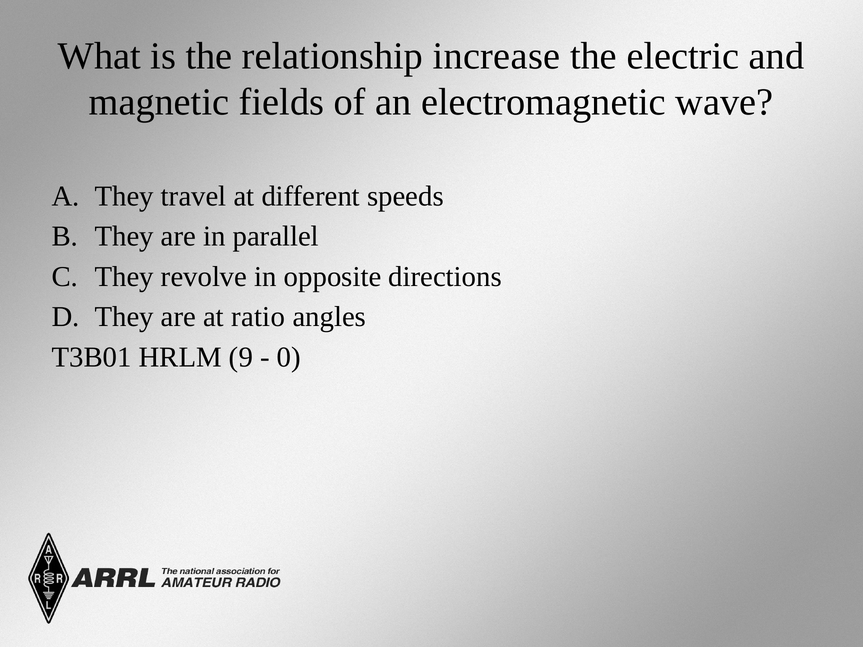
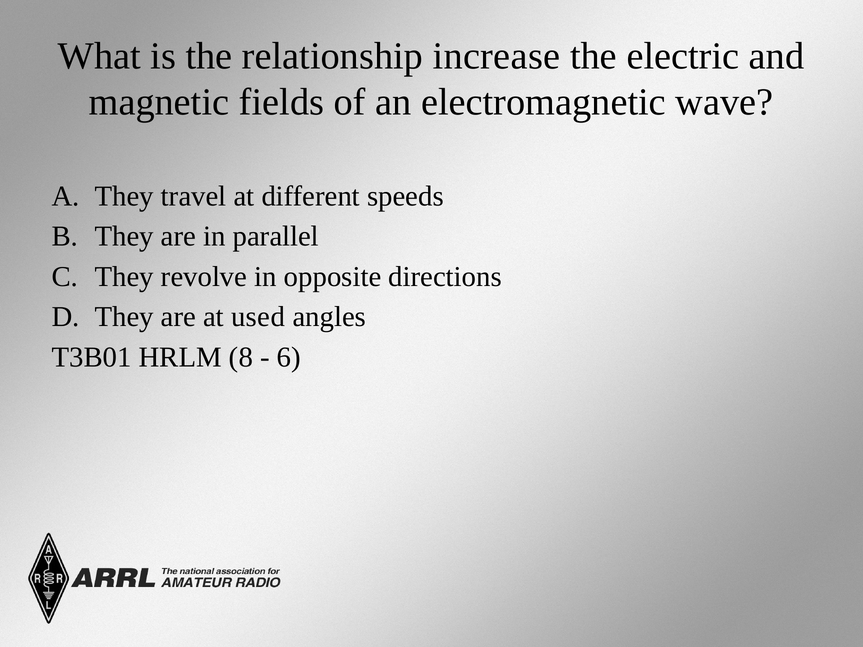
ratio: ratio -> used (258, 317)
9: 9 -> 8 (241, 357)
0: 0 -> 6 (289, 357)
